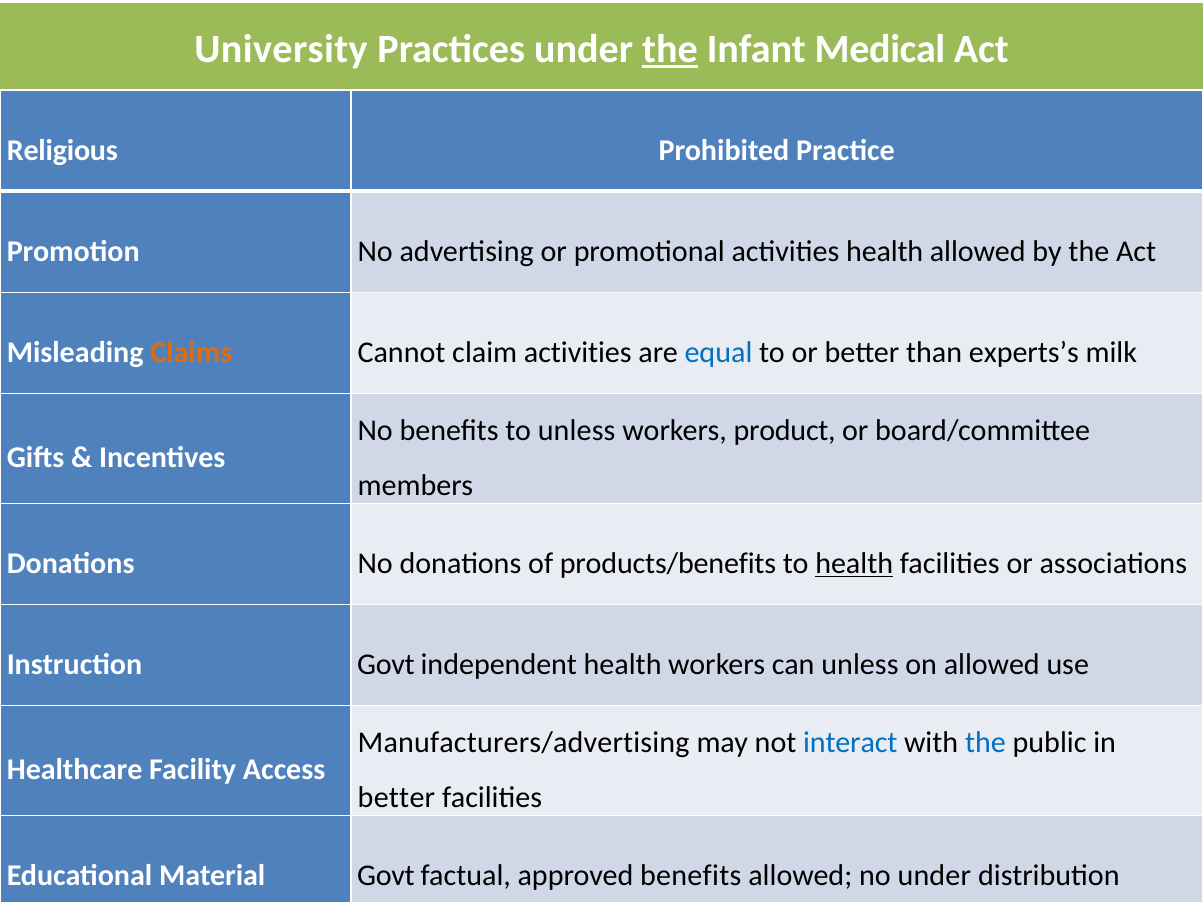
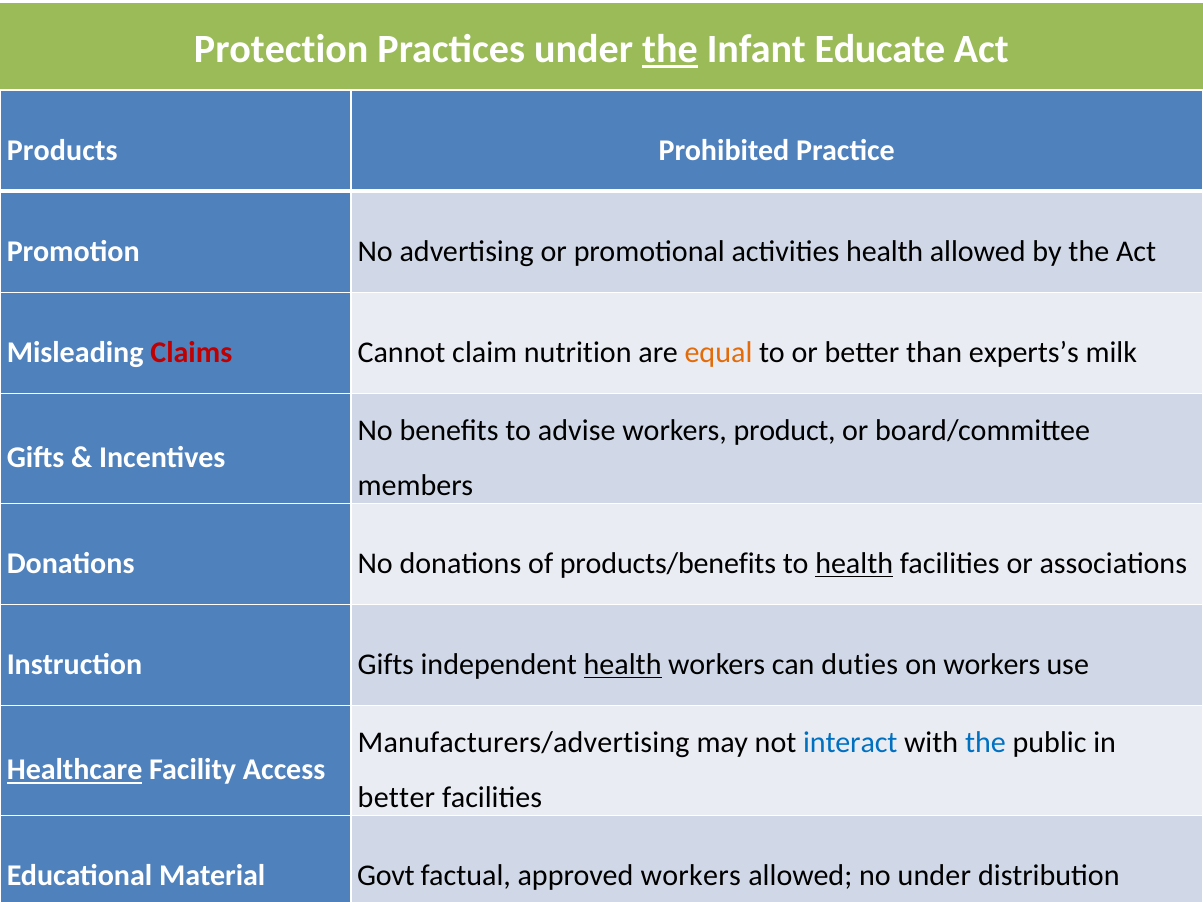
University: University -> Protection (281, 49)
Medical: Medical -> Educate (880, 49)
Religious: Religious -> Products (62, 150)
Claims colour: orange -> red (191, 352)
claim activities: activities -> nutrition (578, 352)
equal colour: blue -> orange (718, 352)
to unless: unless -> advise (577, 430)
Instruction Govt: Govt -> Gifts (386, 665)
health underline: none -> present (623, 665)
can unless: unless -> duties (860, 665)
on allowed: allowed -> workers (992, 665)
Healthcare underline: none -> present (75, 770)
approved benefits: benefits -> workers (691, 876)
